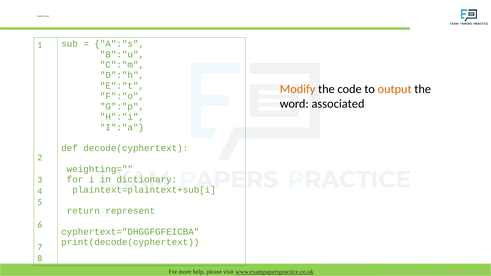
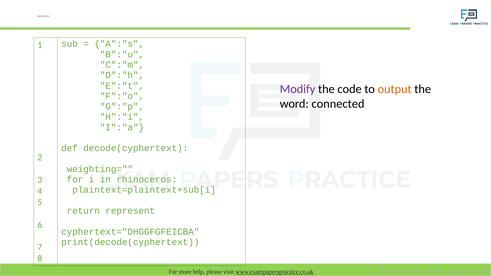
Modify colour: orange -> purple (298, 89)
associated: associated -> connected (338, 104)
dictionary: dictionary -> rhinoceros (147, 180)
